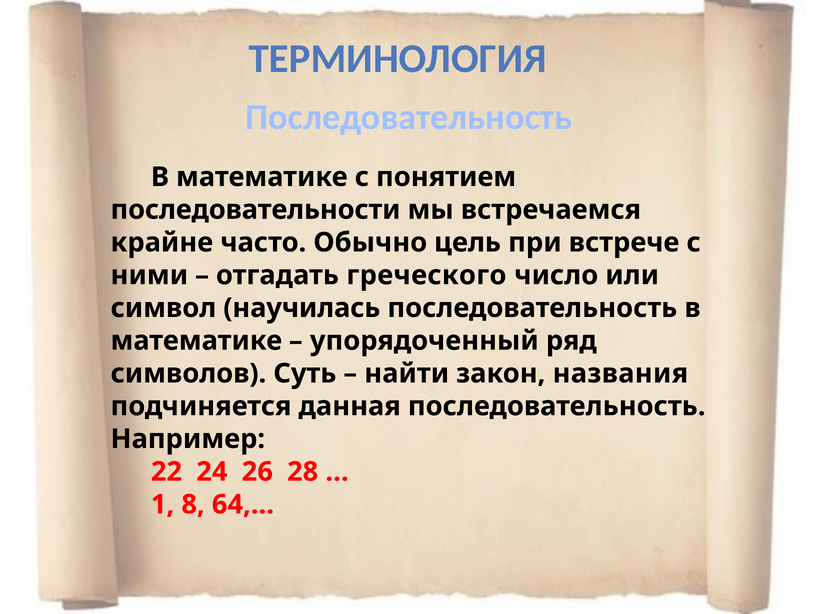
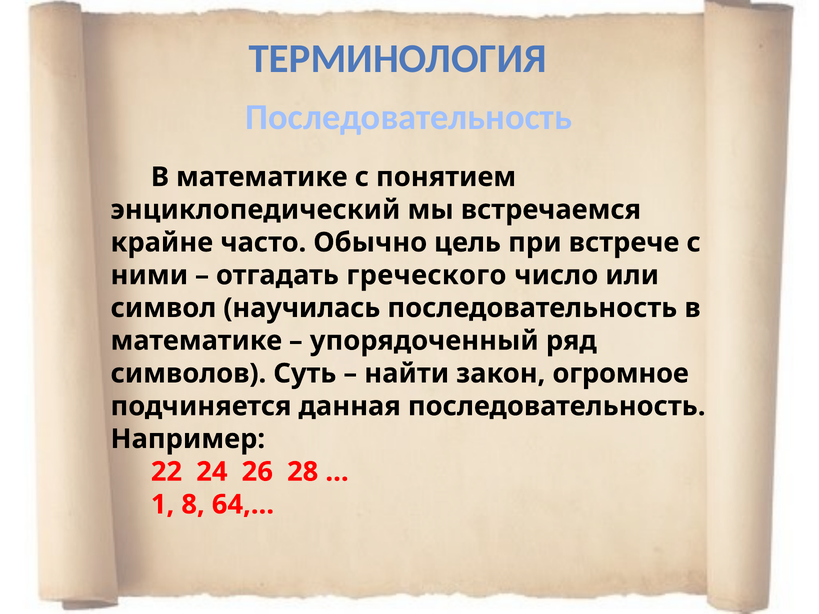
последовательности: последовательности -> энциклопедический (255, 210)
названия: названия -> огромное (621, 374)
